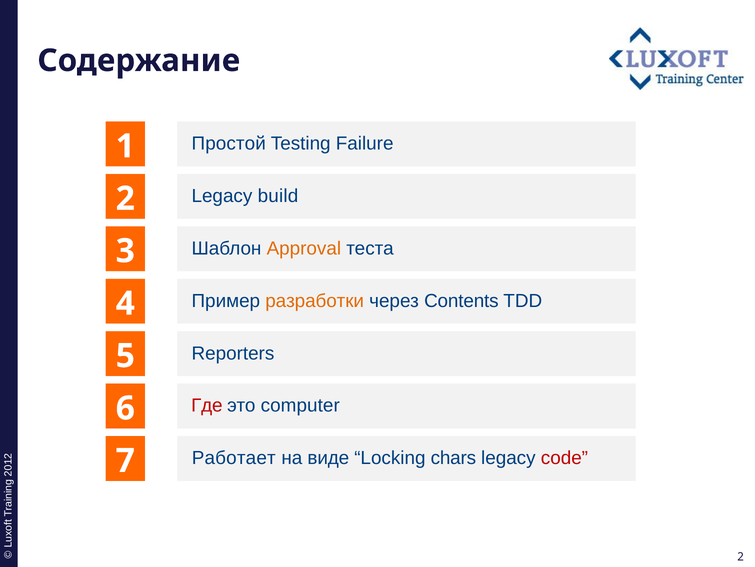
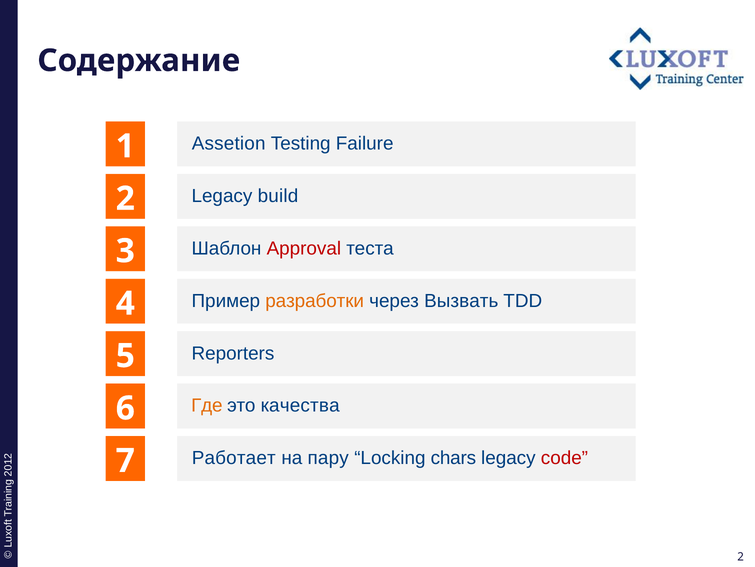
Простой: Простой -> Assetion (229, 143)
Approval colour: orange -> red (304, 248)
Contents: Contents -> Вызвать (461, 300)
Где colour: red -> orange (207, 405)
computer: computer -> качества (300, 405)
виде: виде -> пару (328, 458)
